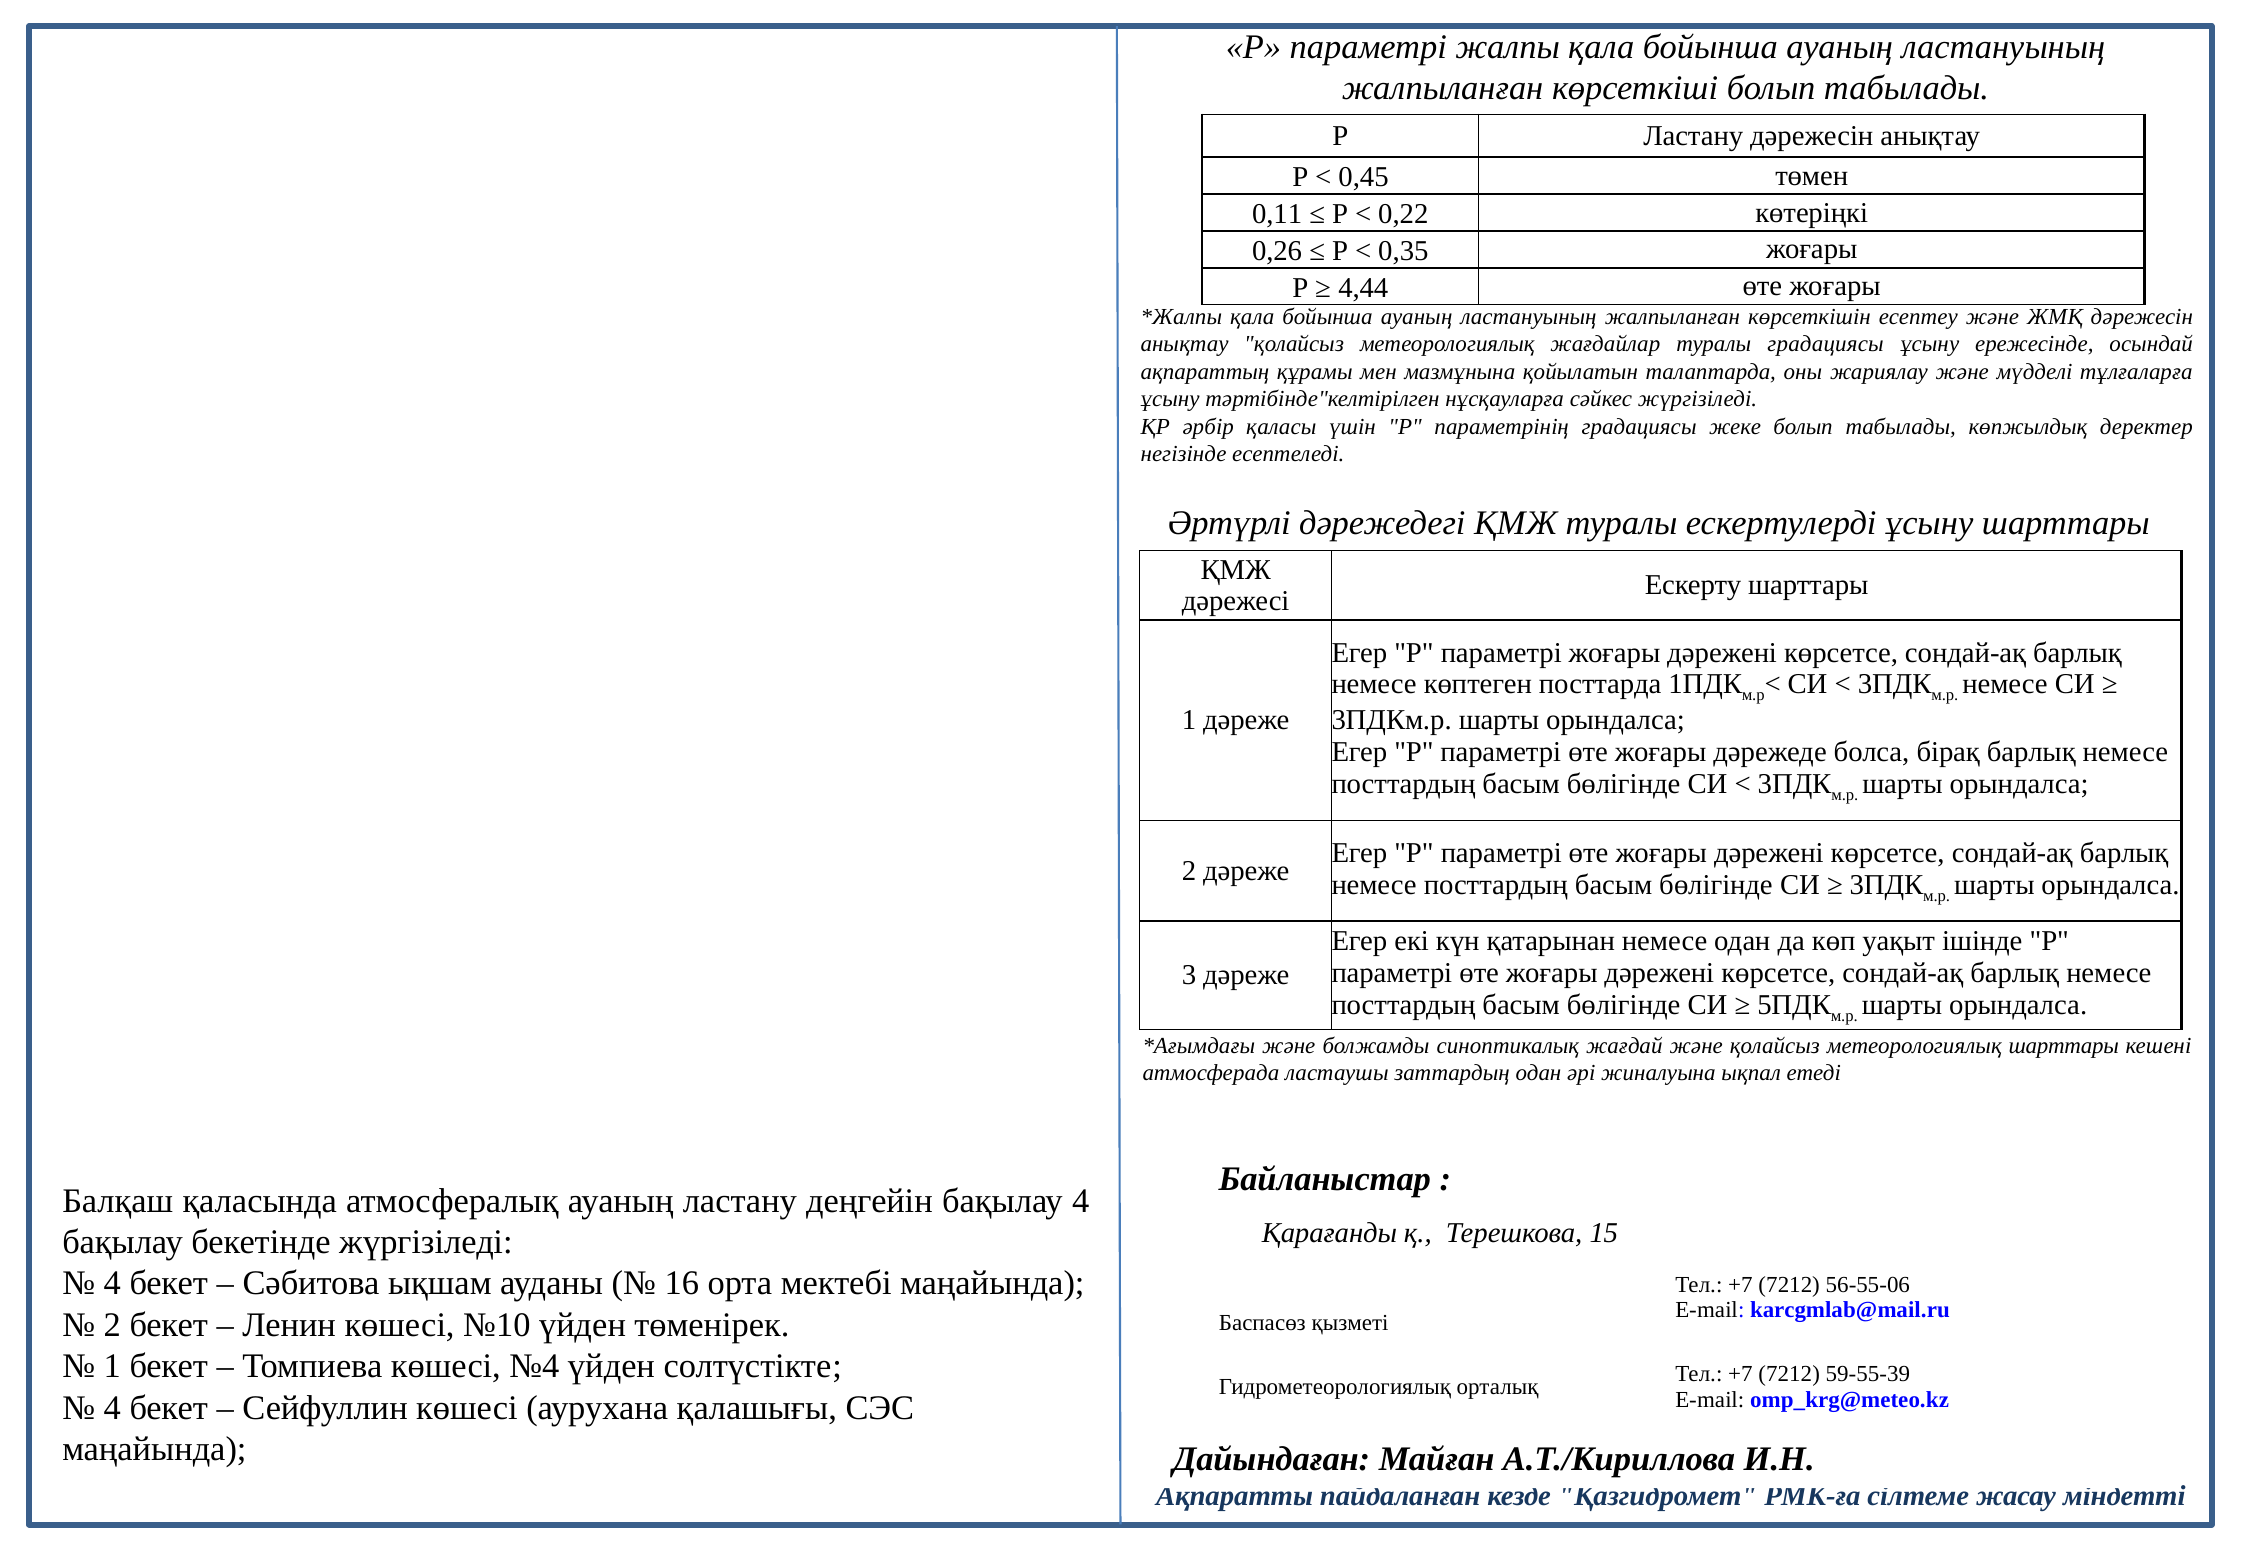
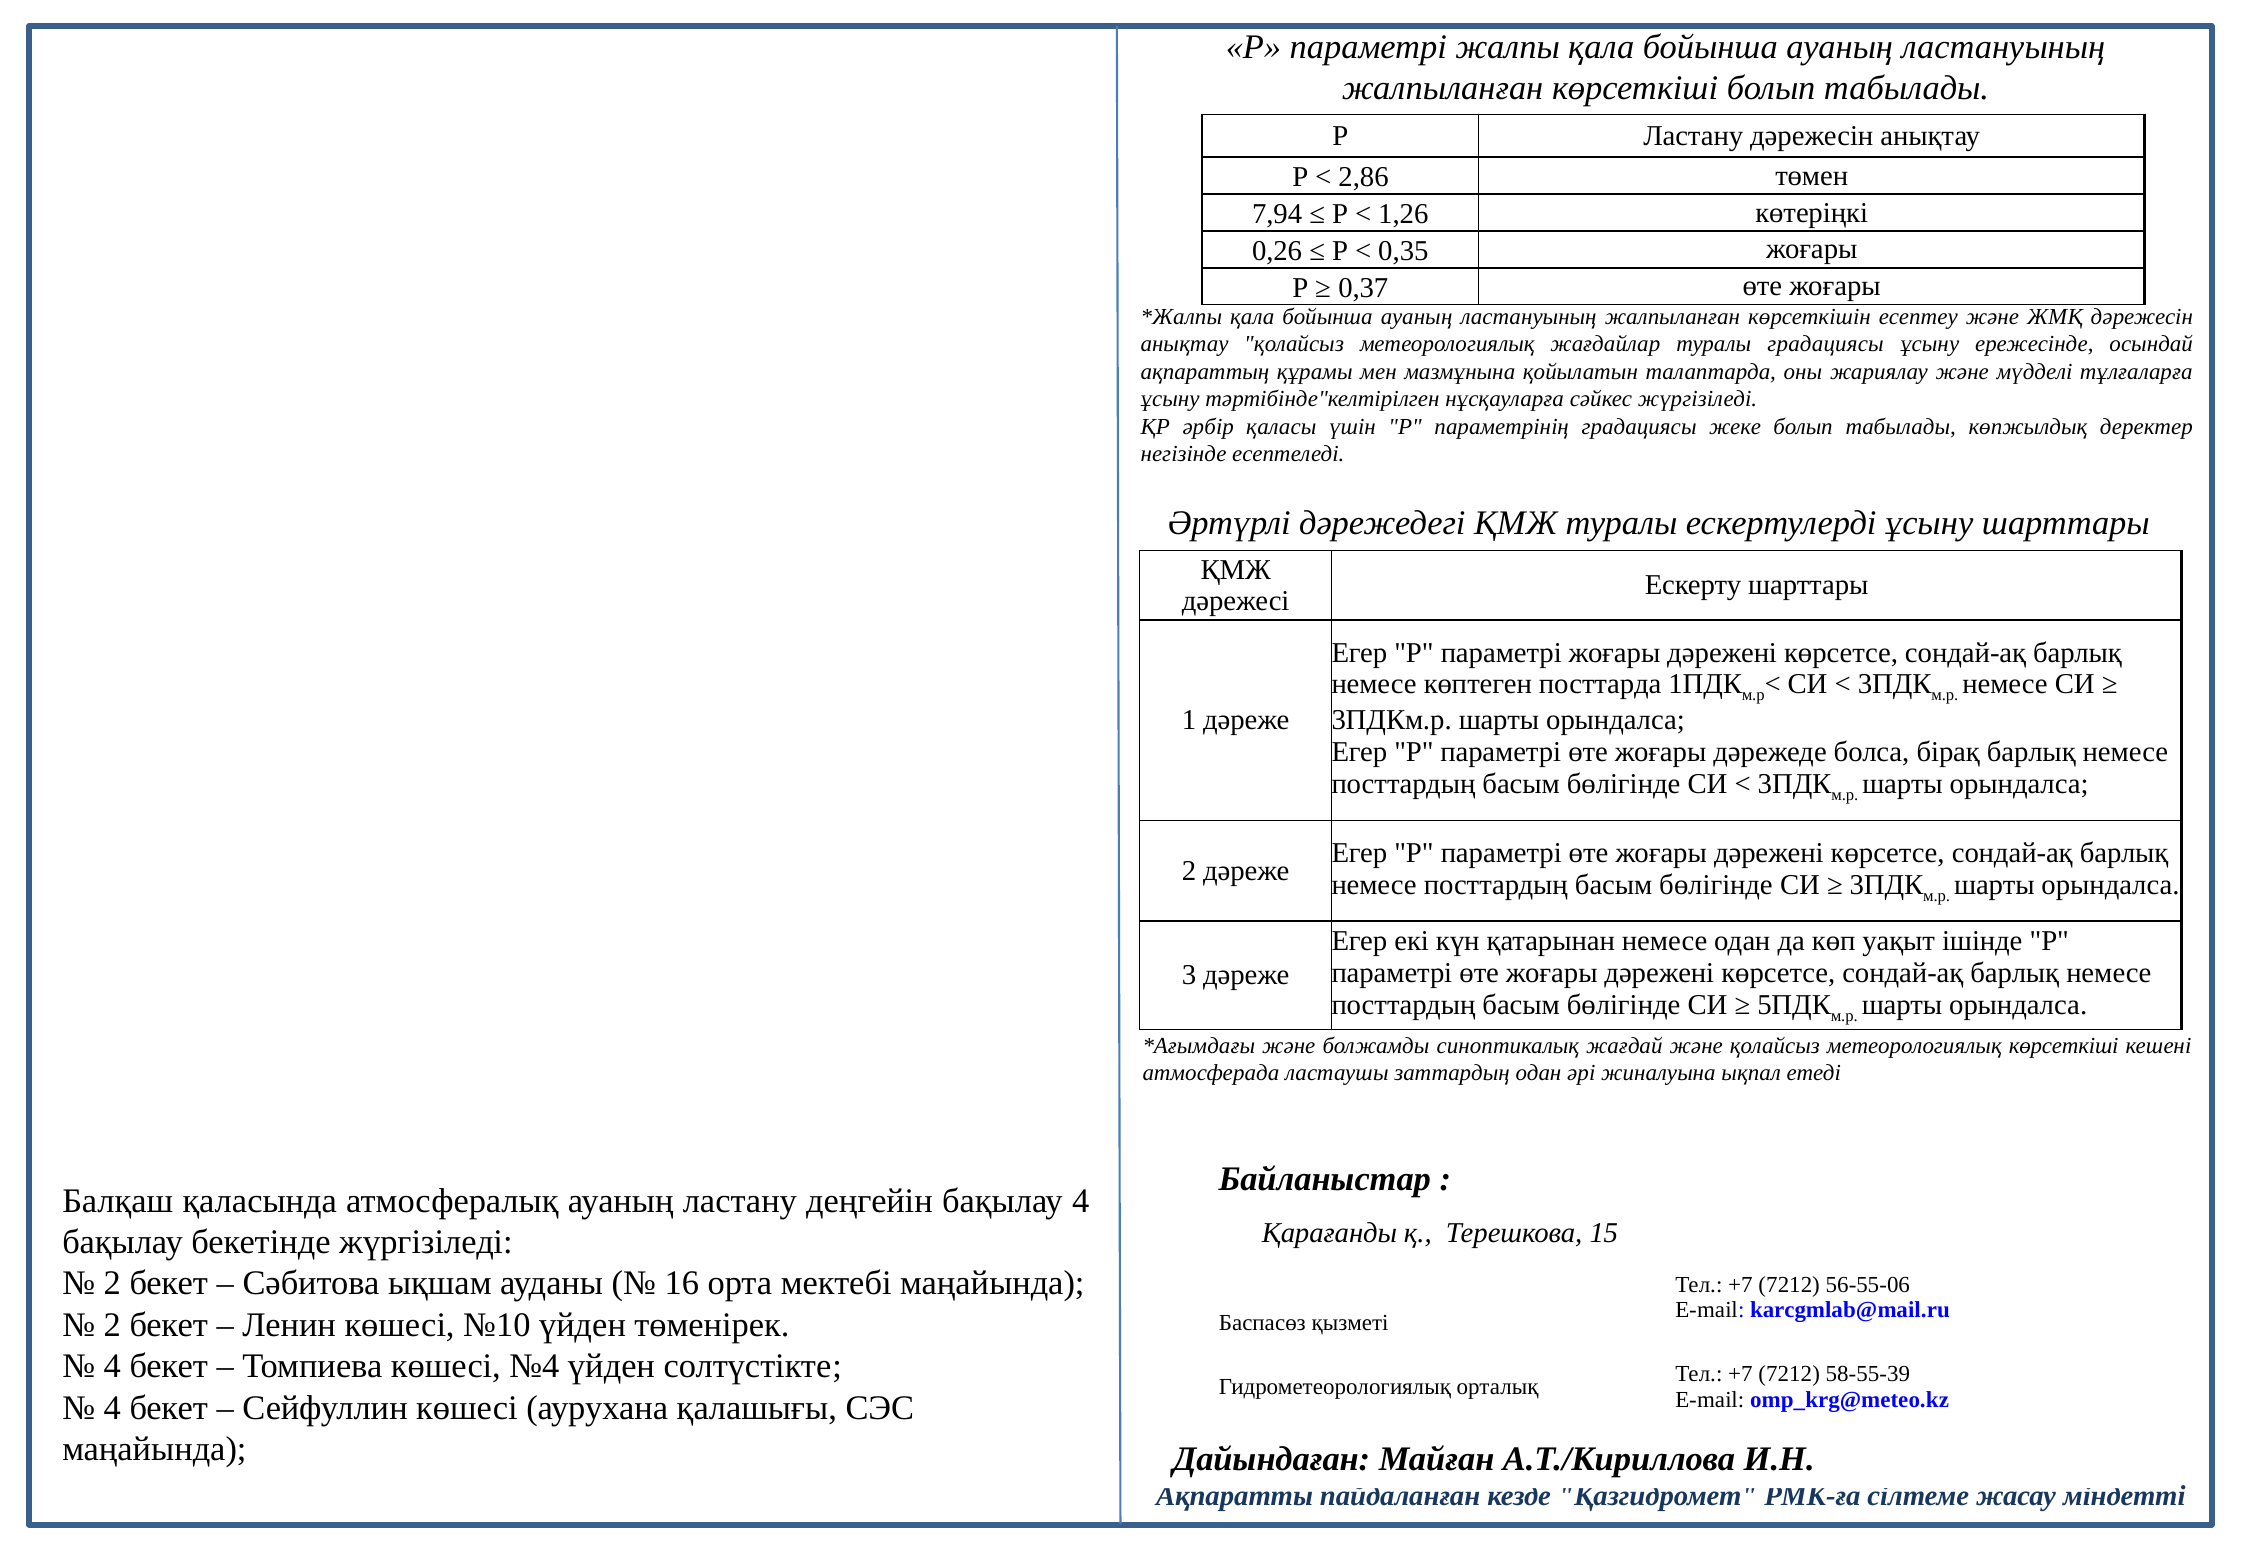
0,45: 0,45 -> 2,86 (1364, 177)
0,11: 0,11 -> 7,94 (1277, 214)
0,22: 0,22 -> 1,26 (1403, 214)
4,44: 4,44 -> 0,37 (1363, 288)
метеорологиялық шарттары: шарттары -> көрсеткіші (2064, 1046)
4: 4 -> 2 (112, 1284)
1: 1 -> 4 (112, 1367)
59-55-39: 59-55-39 -> 58-55-39 (1868, 1374)
